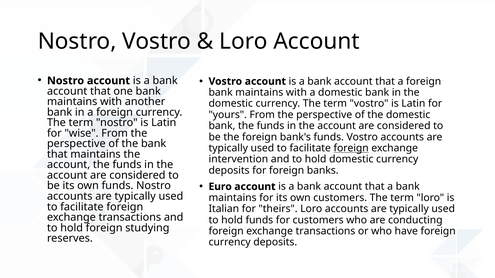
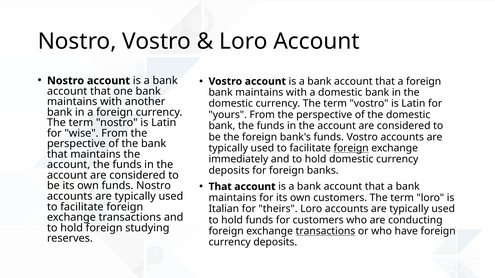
intervention: intervention -> immediately (238, 159)
Euro: Euro -> That (220, 187)
transactions underline: none -> present (325, 231)
